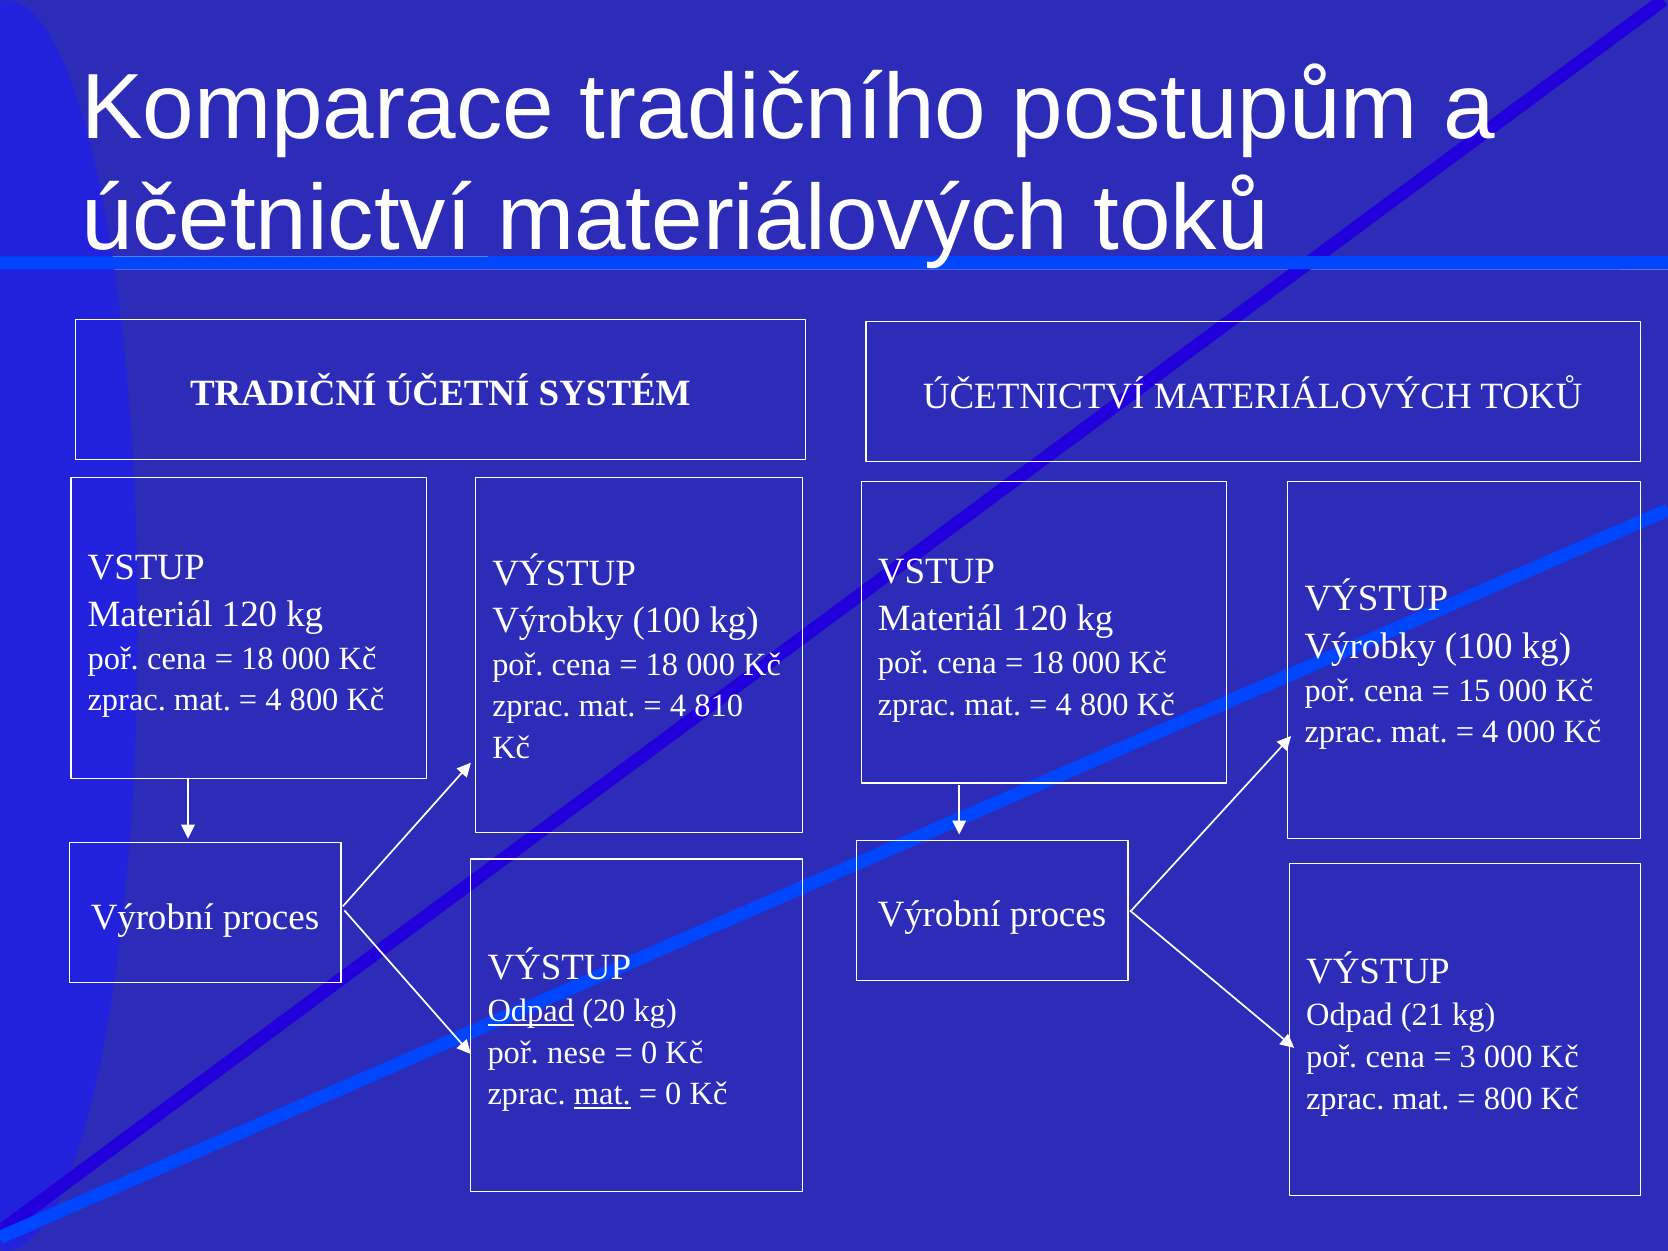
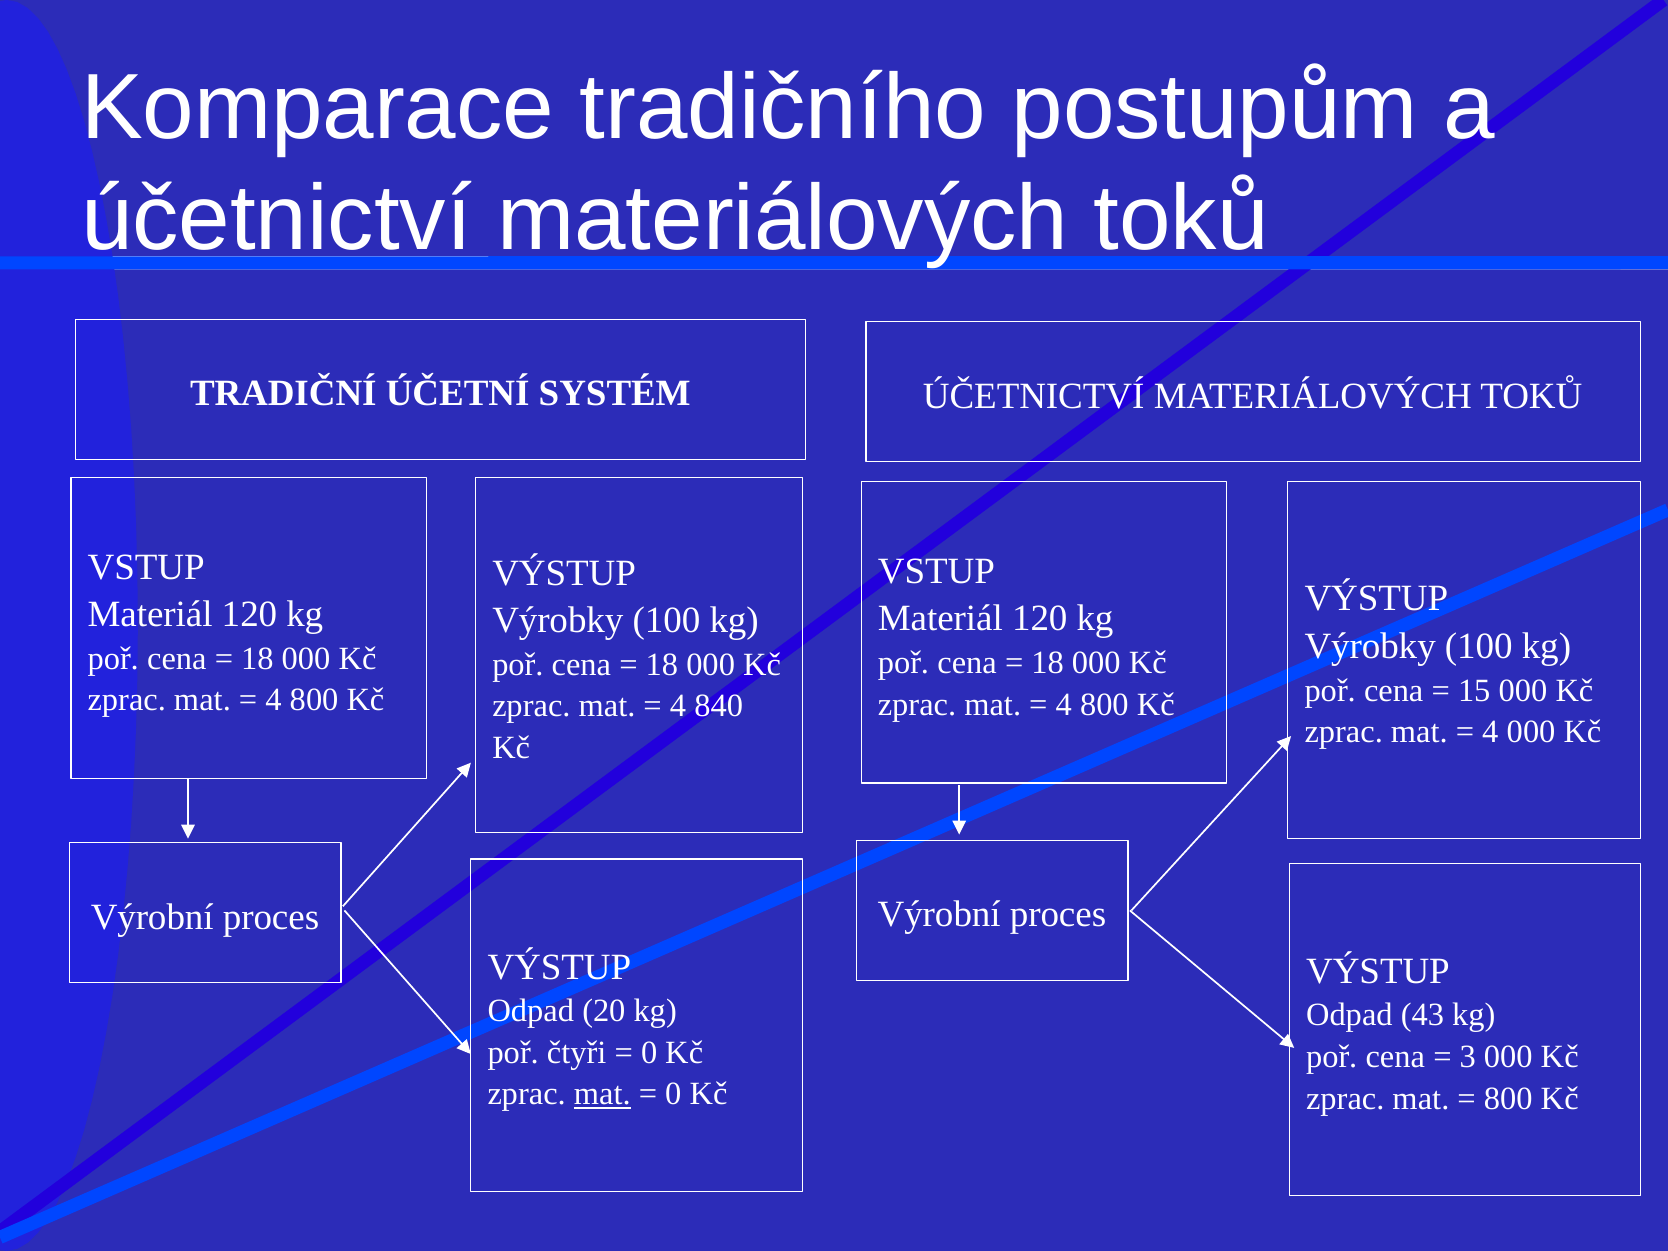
810: 810 -> 840 (719, 706)
Odpad underline: present -> none (531, 1011)
21: 21 -> 43 (1422, 1015)
nese: nese -> čtyři (577, 1053)
